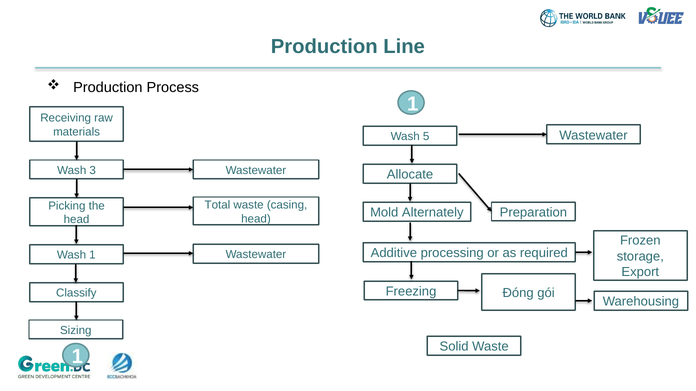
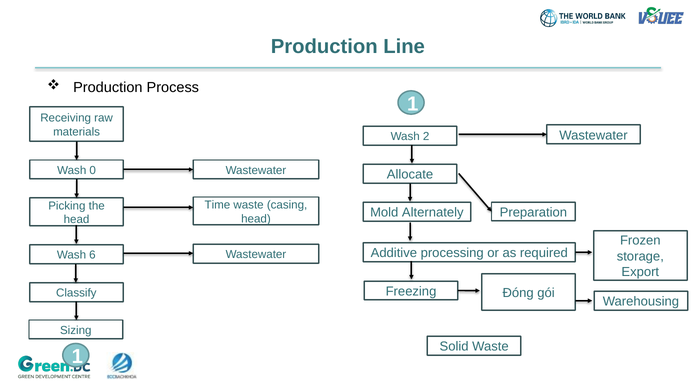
5: 5 -> 2 (426, 137)
3: 3 -> 0 (93, 170)
Total: Total -> Time (217, 205)
Wash 1: 1 -> 6 (92, 255)
